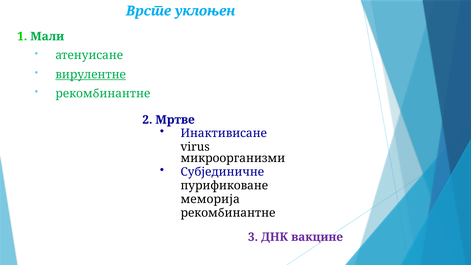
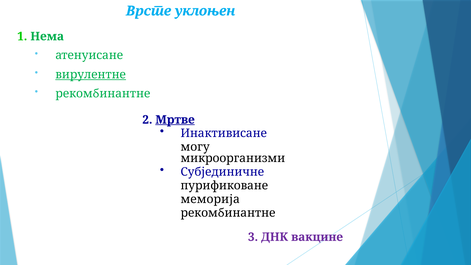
Мали: Мали -> Нема (47, 36)
Мртве underline: none -> present (175, 120)
virus: virus -> могу (195, 147)
